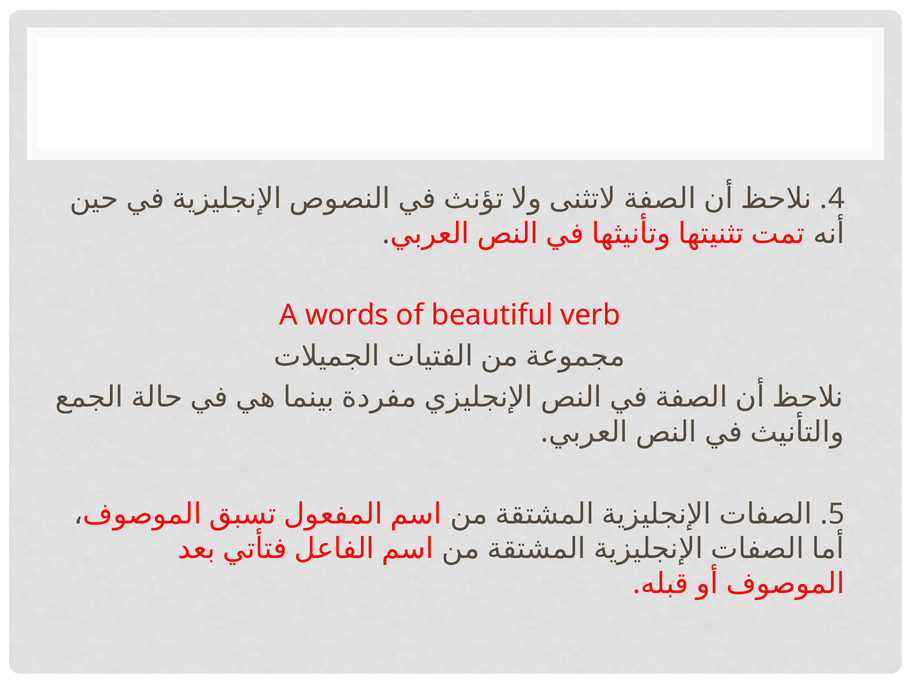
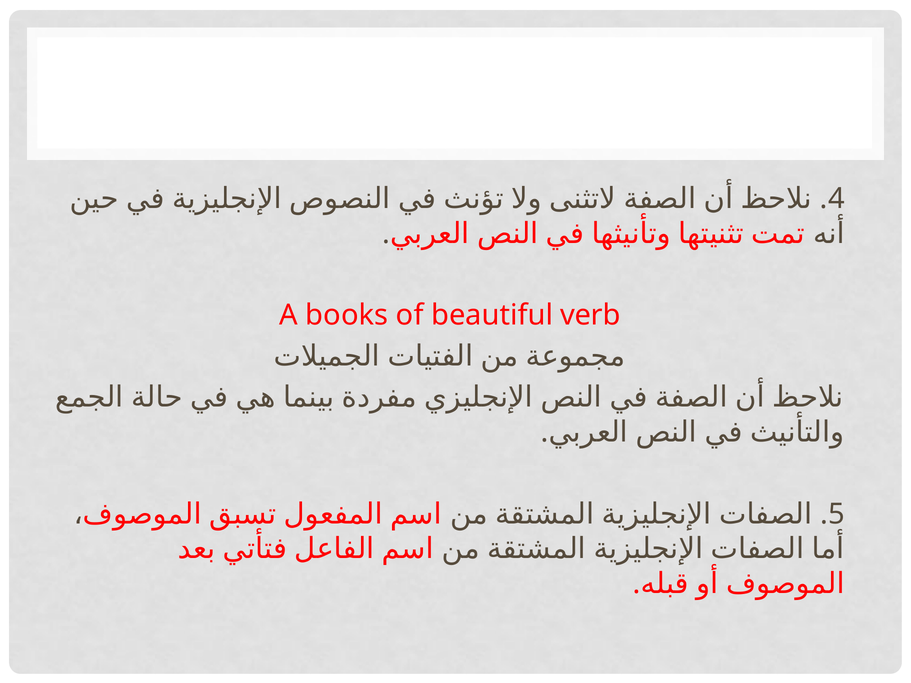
words: words -> books (347, 315)
